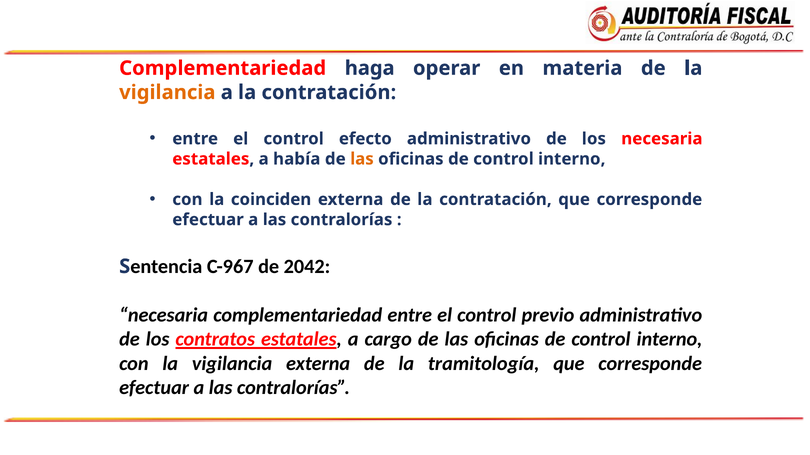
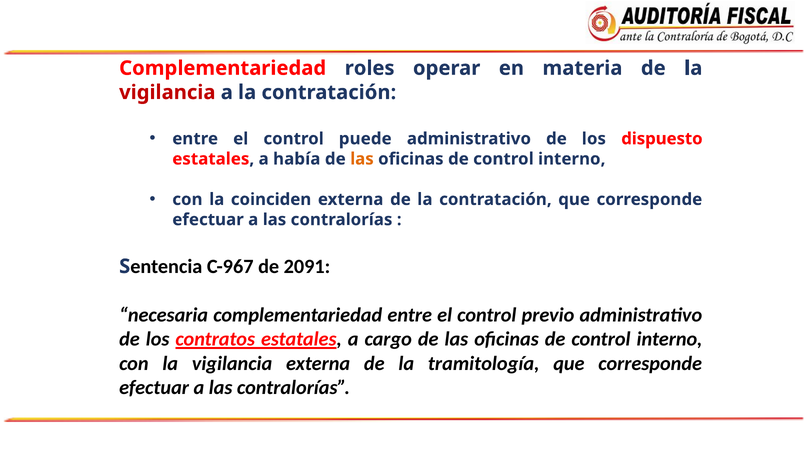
haga: haga -> roles (370, 68)
vigilancia colour: orange -> red (167, 93)
efecto: efecto -> puede (365, 139)
los necesaria: necesaria -> dispuesto (662, 139)
2042: 2042 -> 2091 (307, 267)
